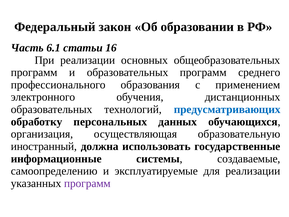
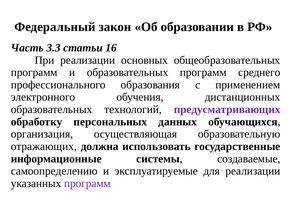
6.1: 6.1 -> 3.3 (53, 48)
предусматривающих colour: blue -> purple (227, 109)
иностранный: иностранный -> отражающих (44, 146)
